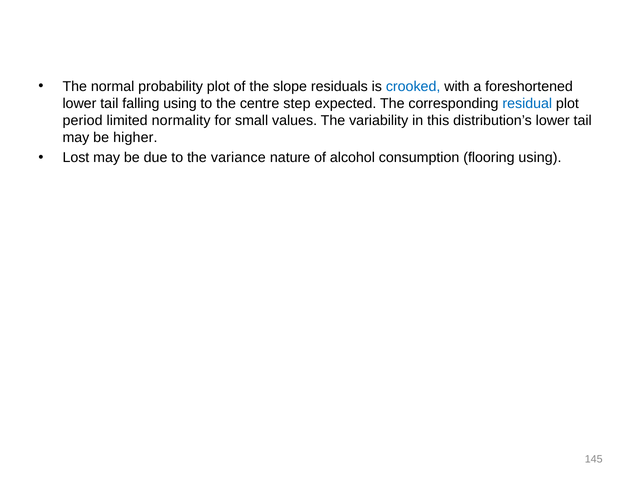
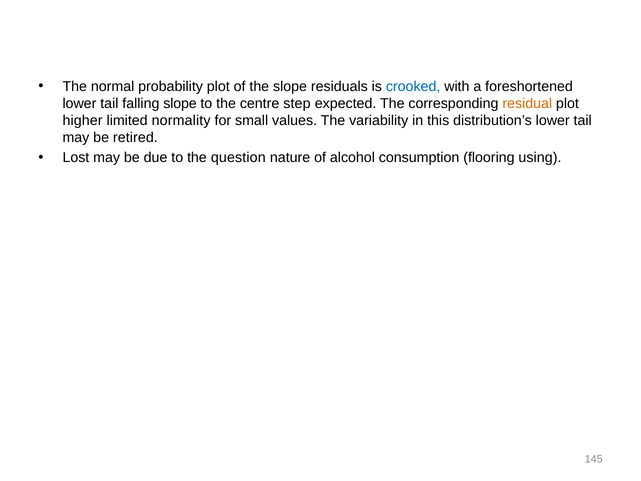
falling using: using -> slope (180, 104)
residual colour: blue -> orange (527, 104)
period: period -> higher (83, 121)
higher: higher -> retired (135, 138)
variance: variance -> question (238, 158)
